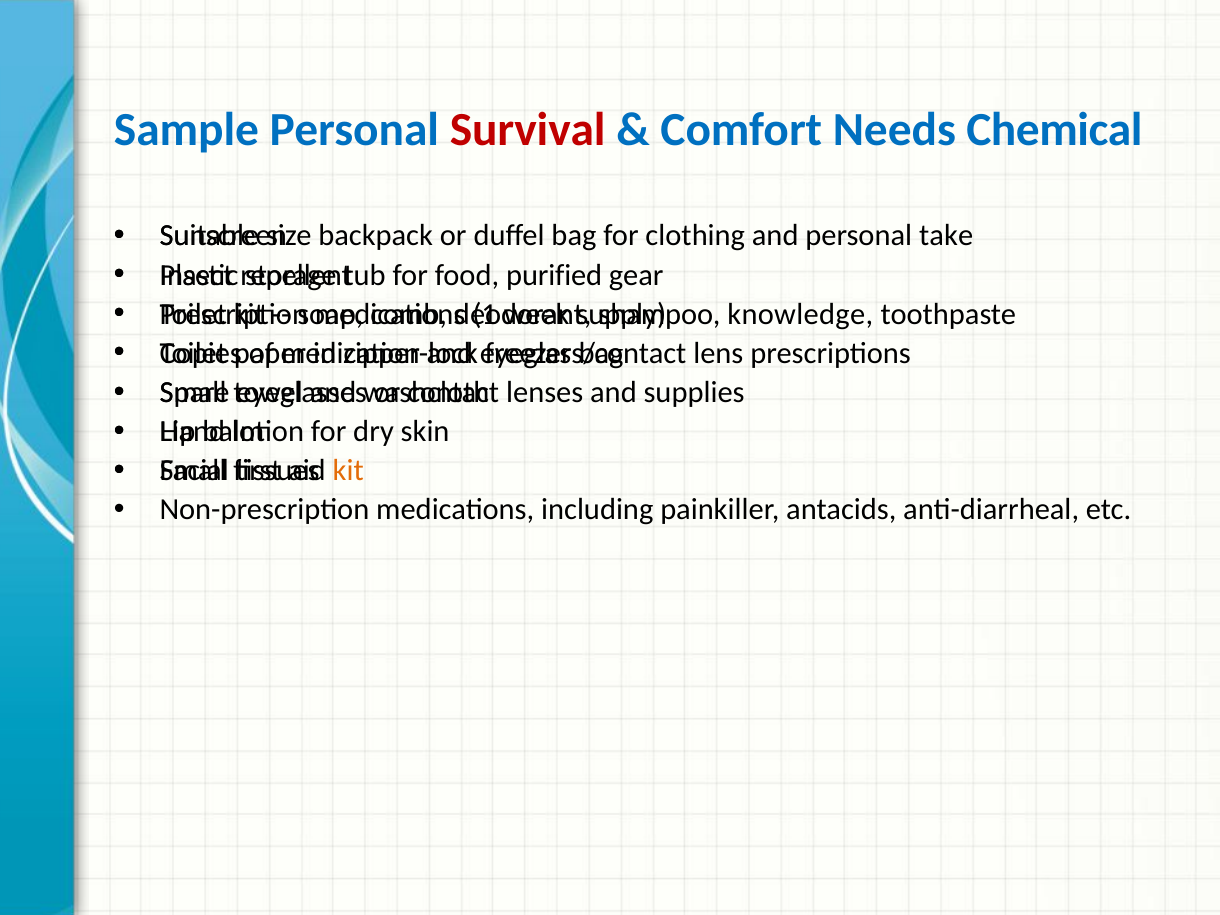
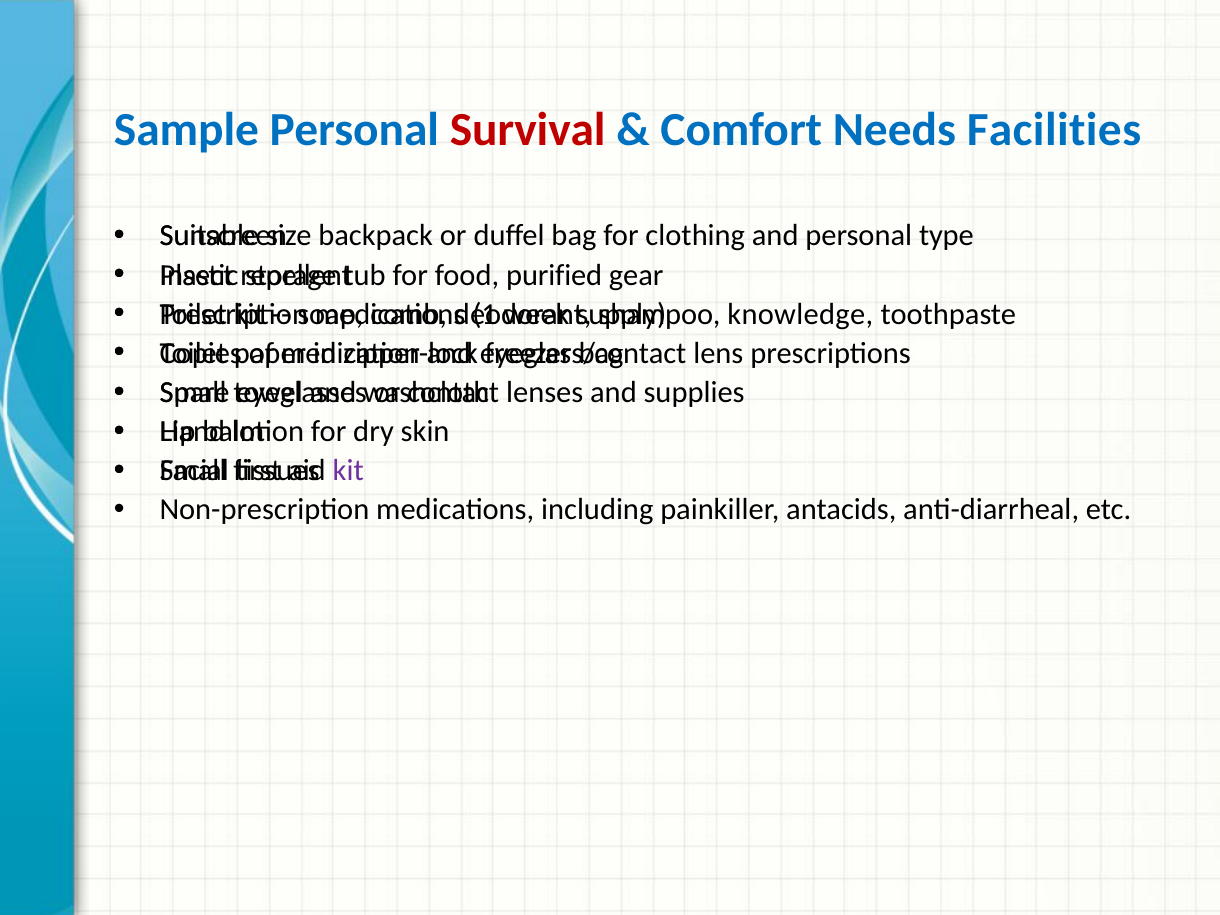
Chemical: Chemical -> Facilities (1054, 130)
take: take -> type (946, 236)
kit colour: orange -> purple (348, 470)
